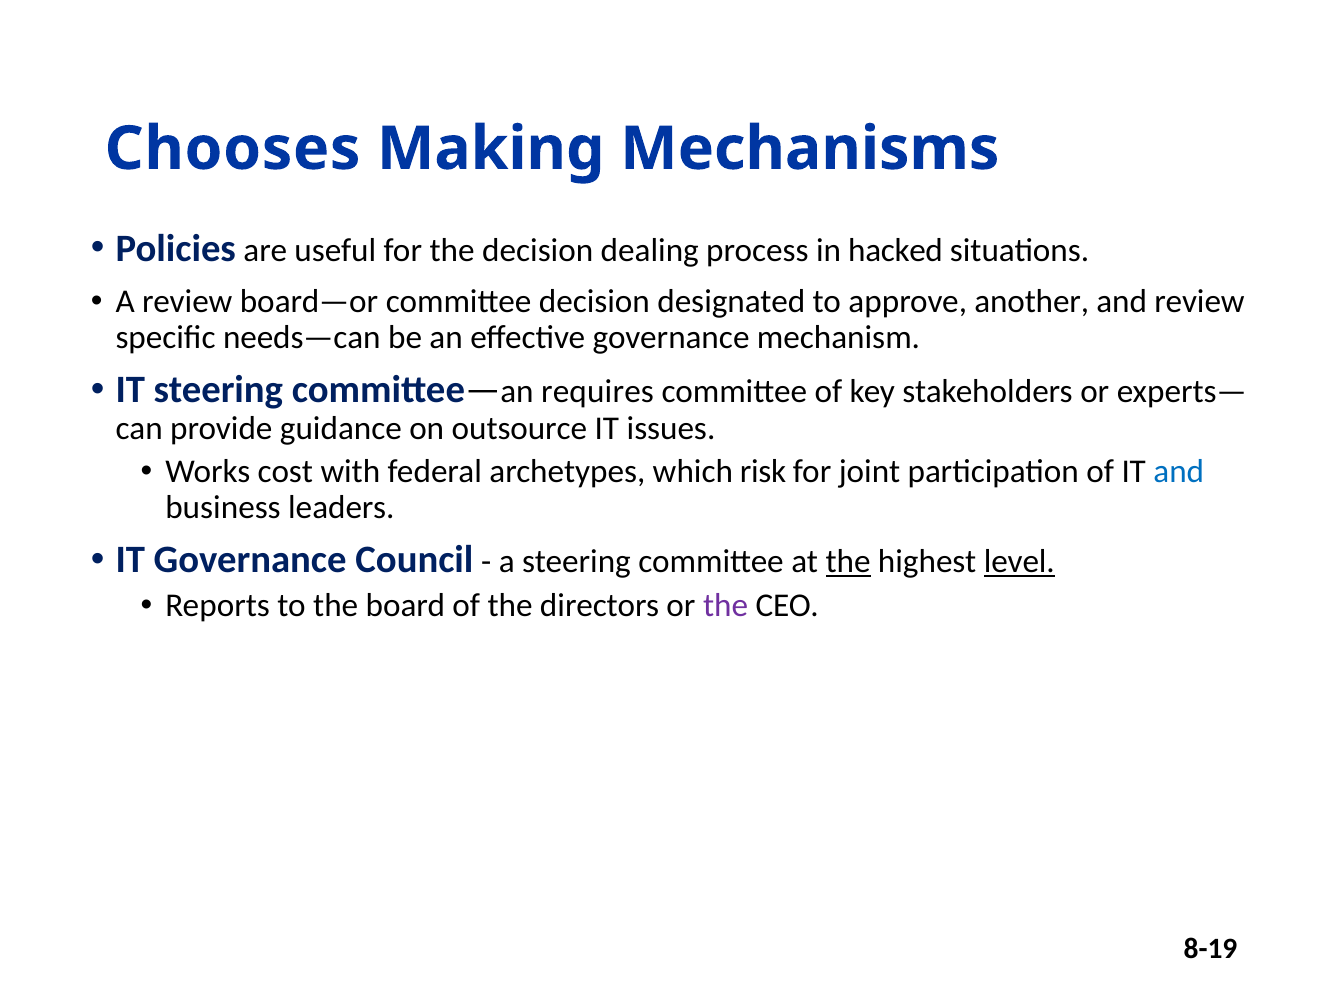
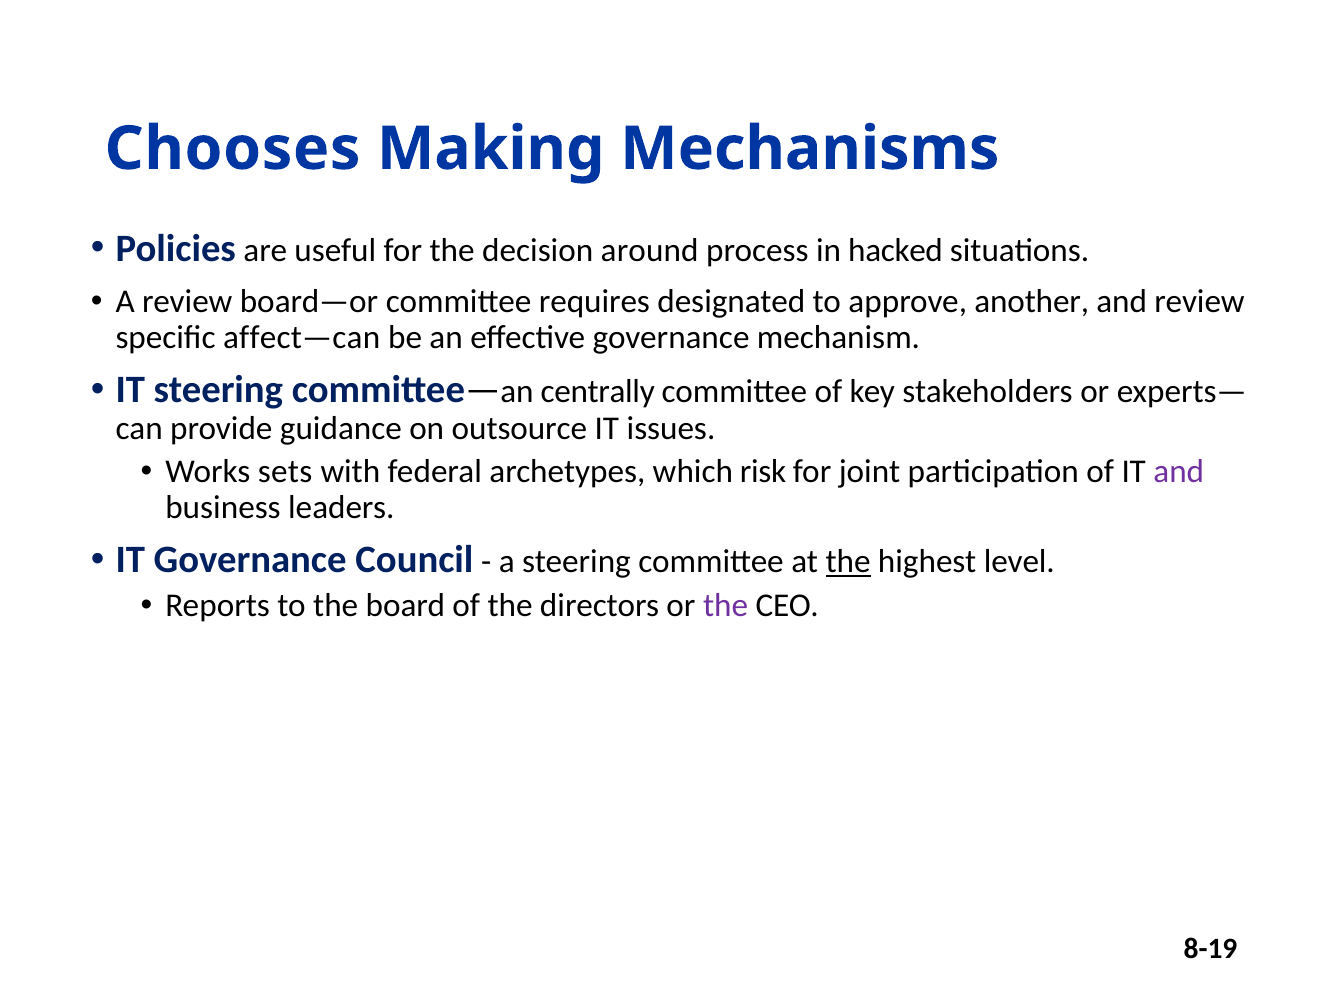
dealing: dealing -> around (650, 250)
committee decision: decision -> requires (594, 301)
needs—can: needs—can -> affect—can (302, 337)
requires: requires -> centrally (598, 392)
cost: cost -> sets (285, 472)
and colour: blue -> purple (1179, 472)
level underline: present -> none (1019, 562)
